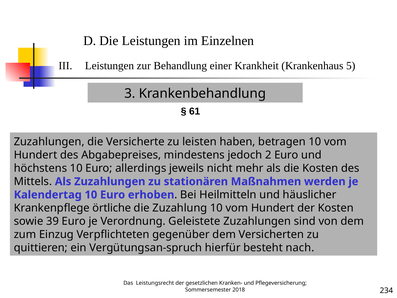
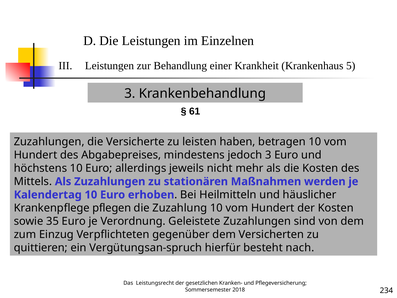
jedoch 2: 2 -> 3 (268, 155)
örtliche: örtliche -> pflegen (112, 208)
39: 39 -> 35 (53, 221)
